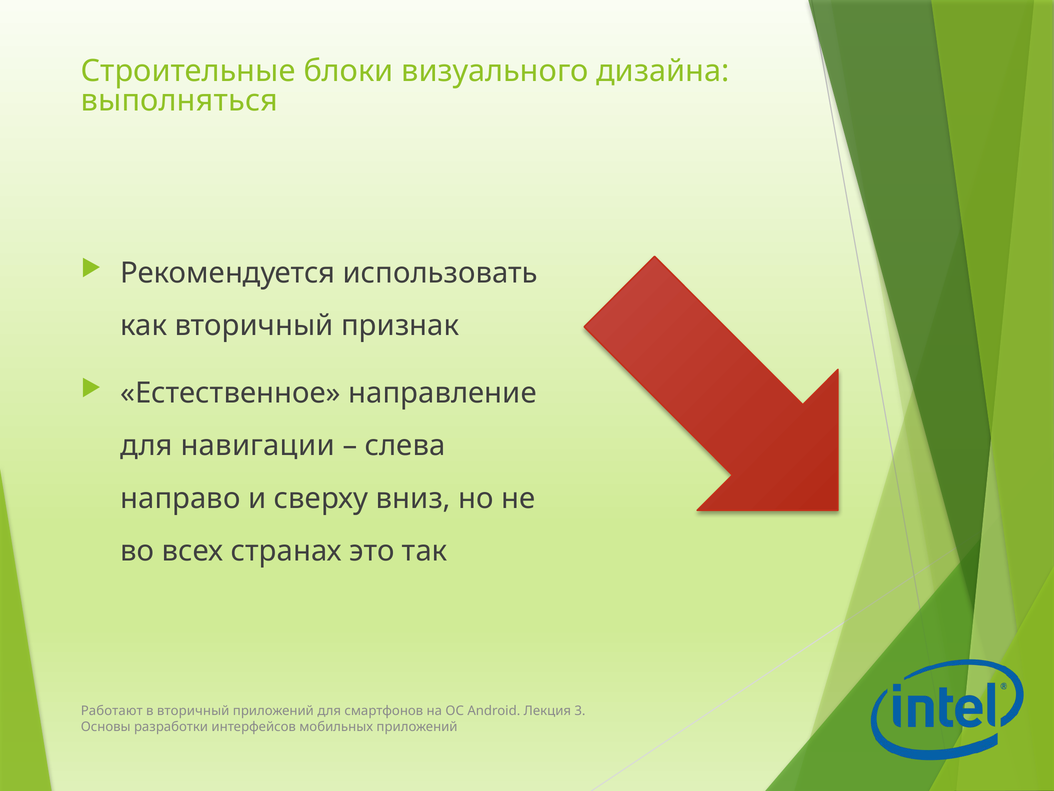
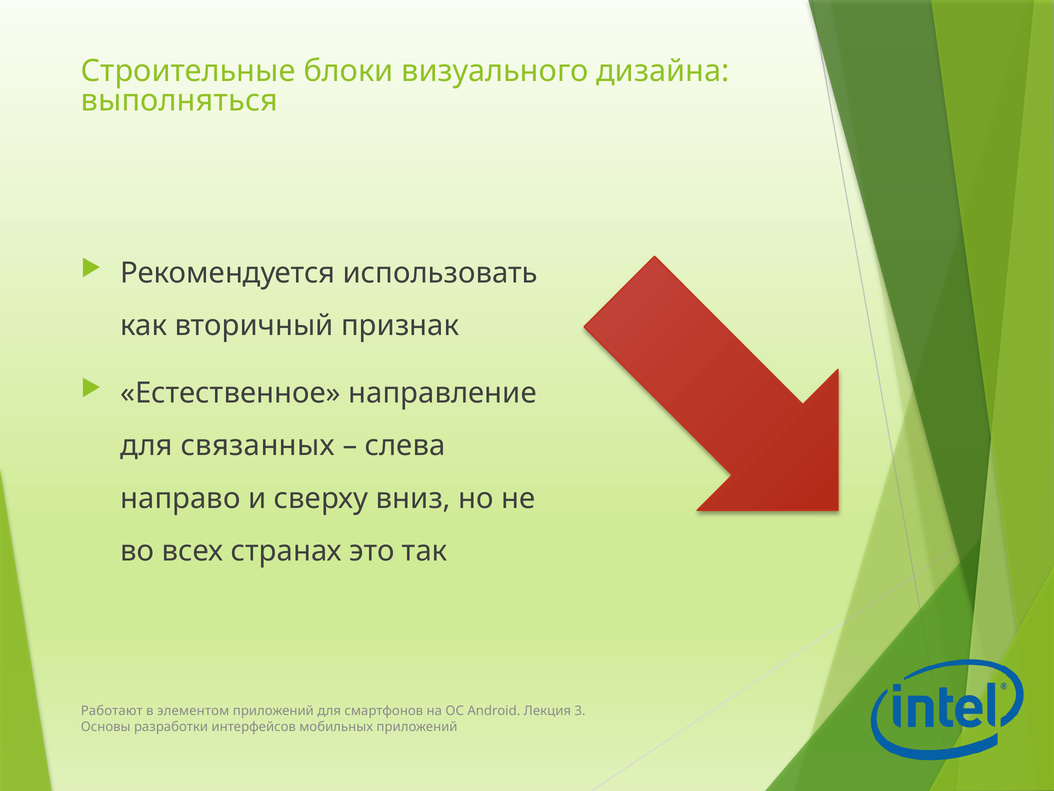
навигации: навигации -> связанных (258, 445)
в вторичный: вторичный -> элементом (193, 710)
